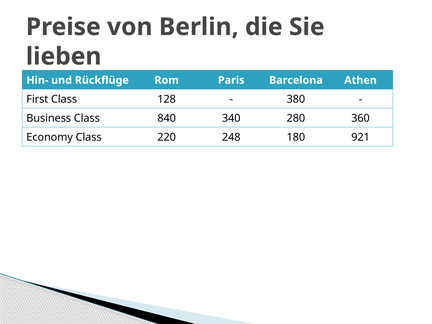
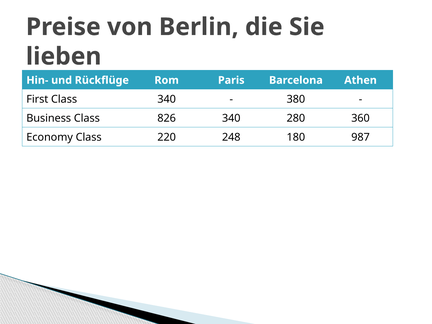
Class 128: 128 -> 340 (167, 99)
840: 840 -> 826 (167, 118)
921: 921 -> 987 (361, 137)
